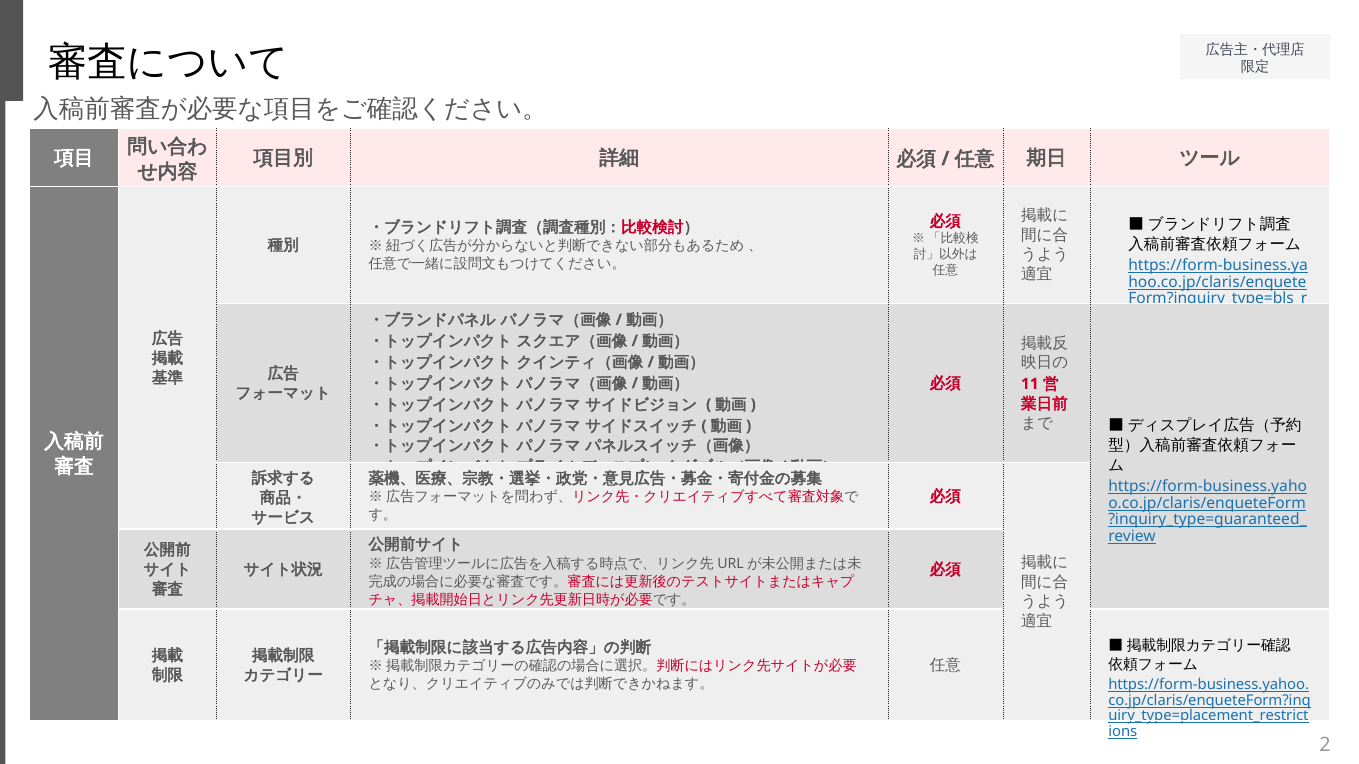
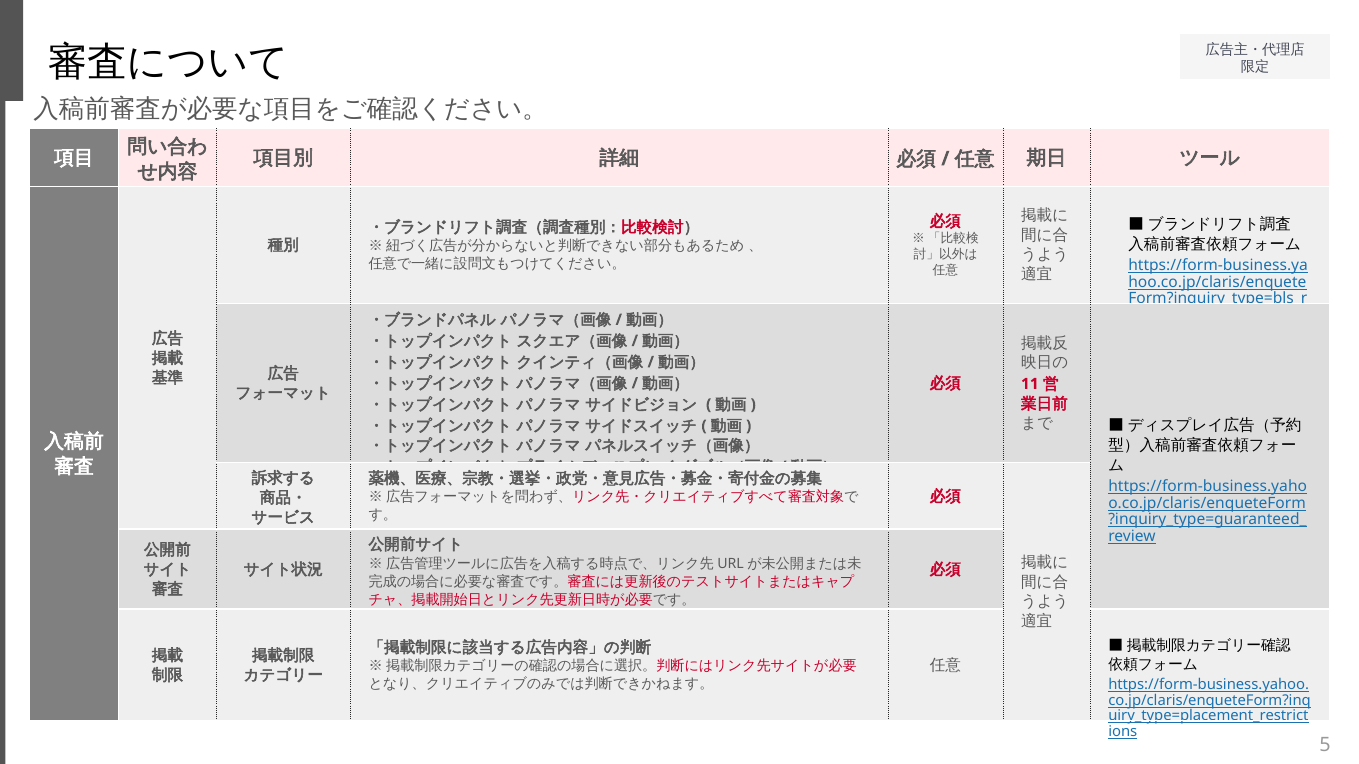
2: 2 -> 5 (1325, 746)
